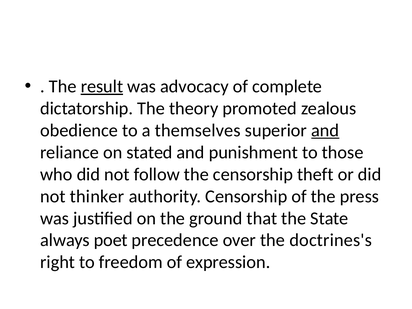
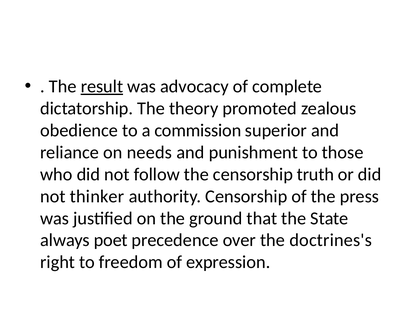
themselves: themselves -> commission (198, 130)
and underline: present -> none (325, 130)
stated: stated -> needs (149, 152)
theft: theft -> truth (315, 174)
